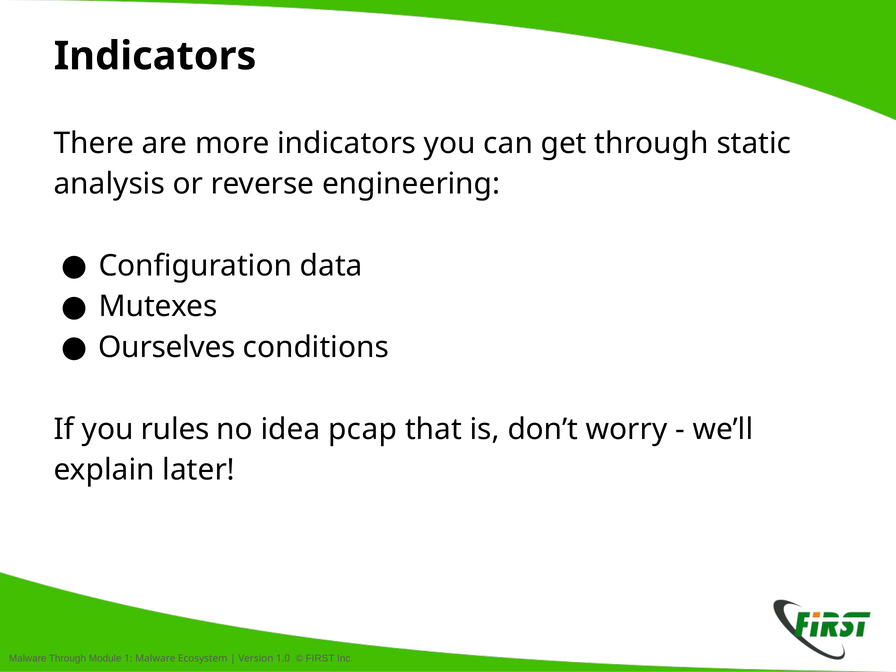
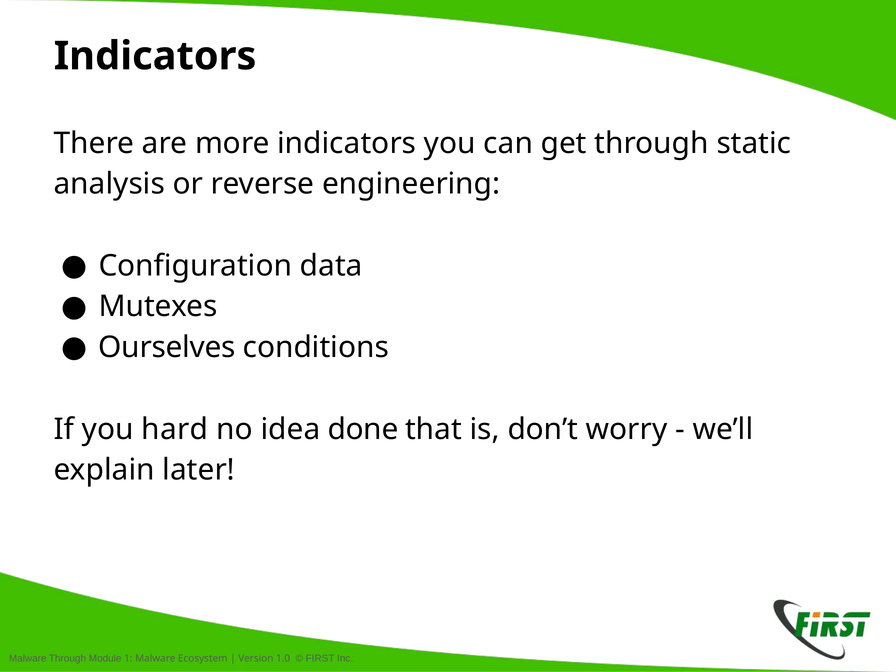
rules: rules -> hard (175, 429)
pcap: pcap -> done (363, 429)
